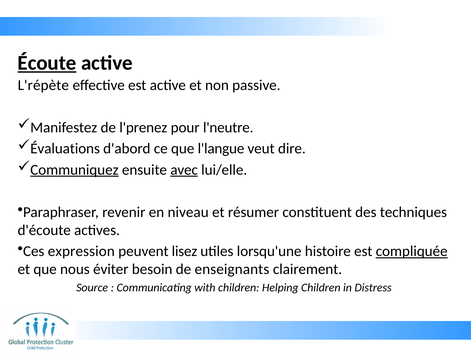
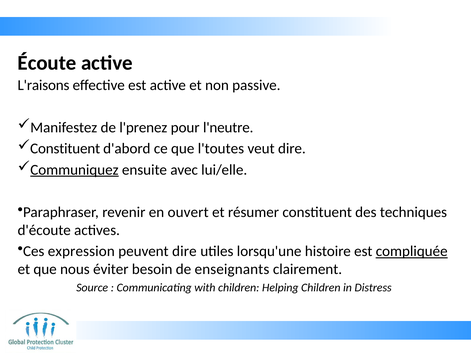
Écoute underline: present -> none (47, 63)
L'répète: L'répète -> L'raisons (43, 85)
Évaluations: Évaluations -> Constituent (65, 149)
l'langue: l'langue -> l'toutes (221, 149)
avec underline: present -> none (184, 170)
niveau: niveau -> ouvert (188, 212)
peuvent lisez: lisez -> dire (184, 251)
